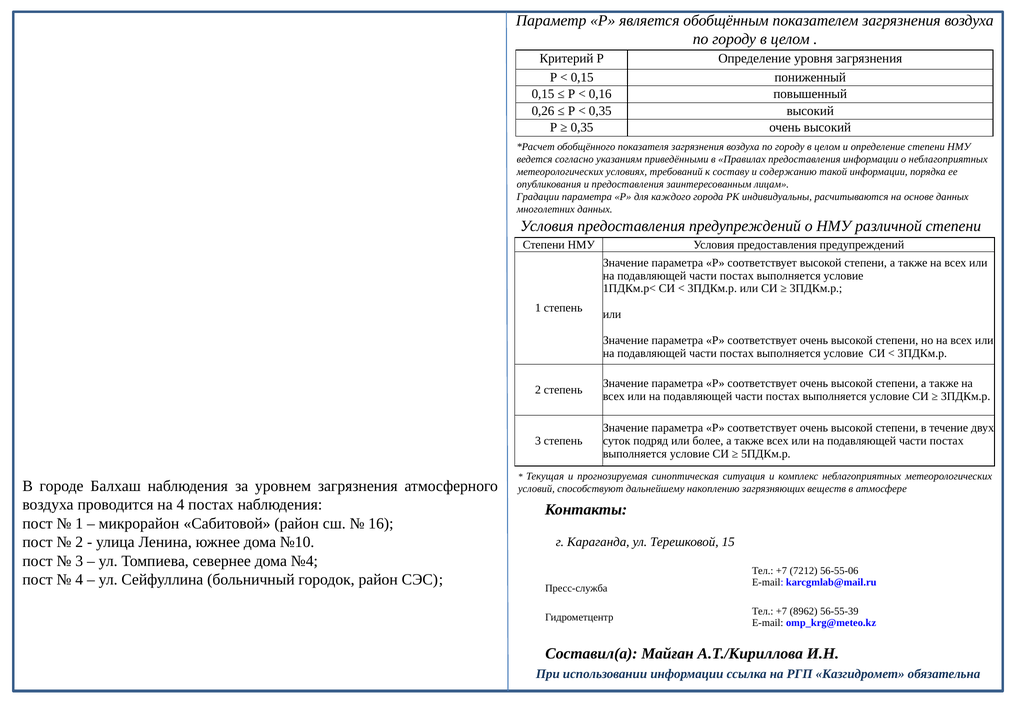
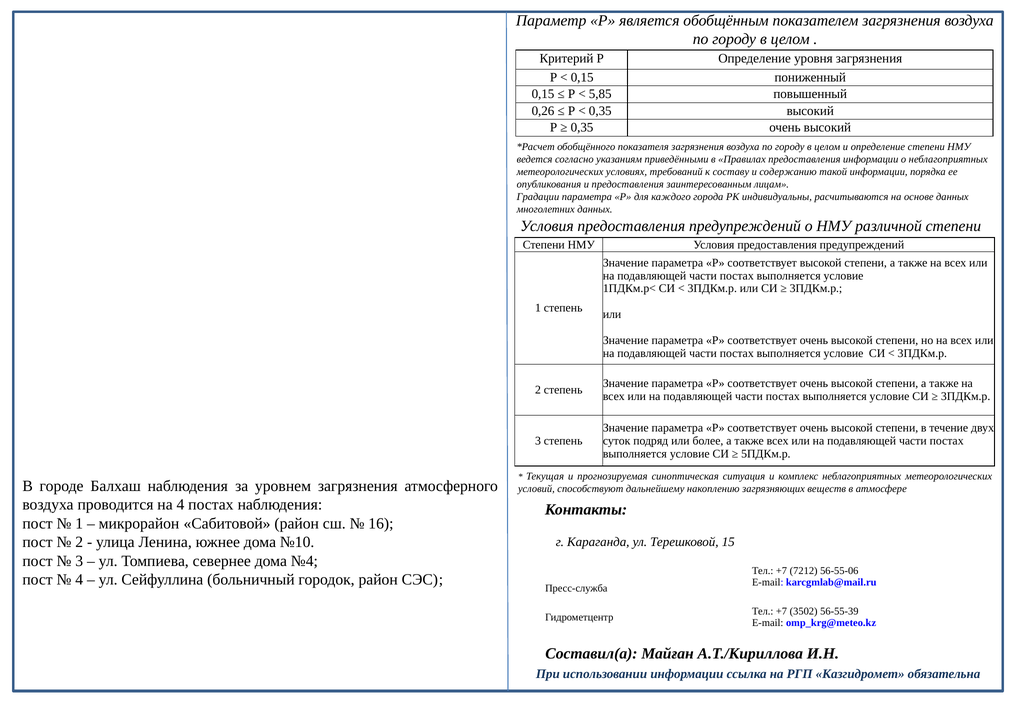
0,16: 0,16 -> 5,85 (600, 94)
8962: 8962 -> 3502 (804, 612)
